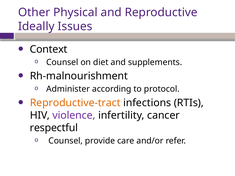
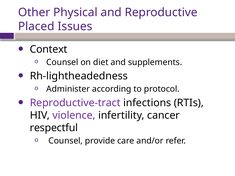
Ideally: Ideally -> Placed (36, 26)
Rh-malnourishment: Rh-malnourishment -> Rh-lightheadedness (79, 76)
Reproductive-tract colour: orange -> purple (75, 103)
